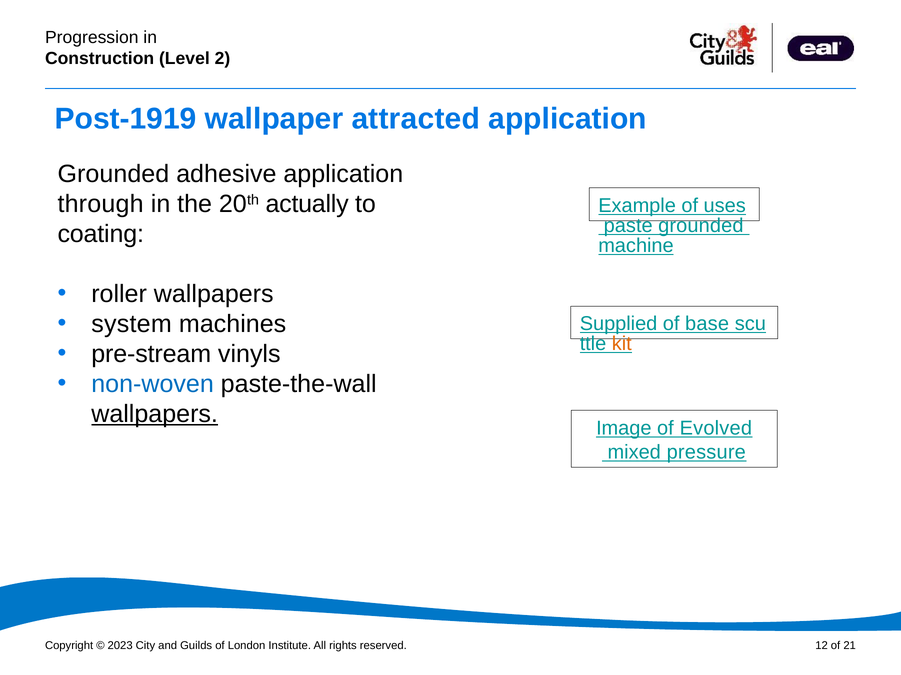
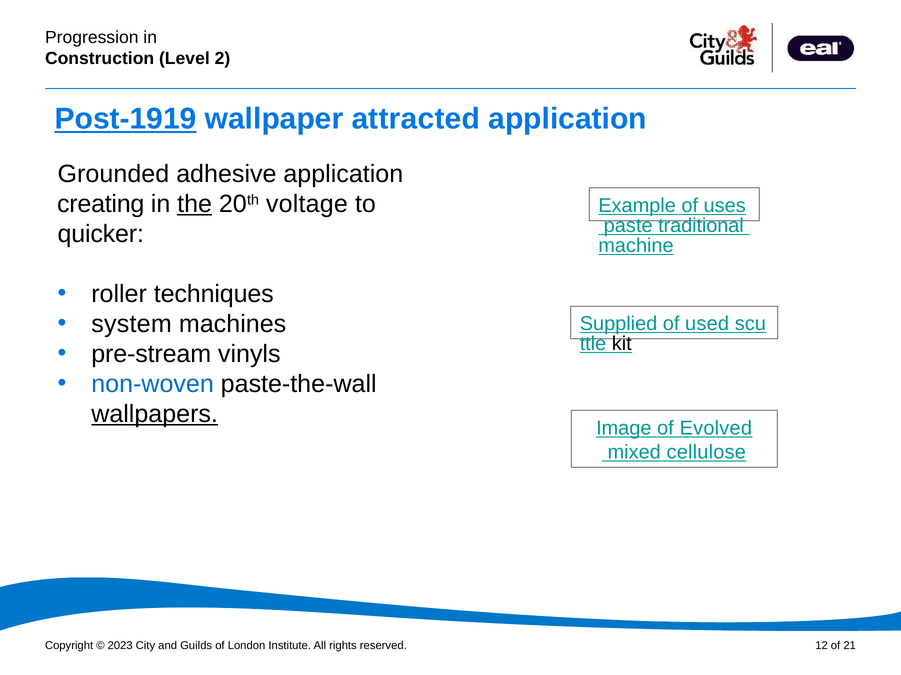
Post-1919 underline: none -> present (126, 119)
through: through -> creating (101, 204)
the underline: none -> present (195, 204)
actually: actually -> voltage (307, 204)
paste grounded: grounded -> traditional (701, 226)
coating: coating -> quicker (101, 234)
roller wallpapers: wallpapers -> techniques (214, 294)
base: base -> used (707, 324)
kit colour: orange -> black (622, 344)
pressure: pressure -> cellulose (706, 453)
